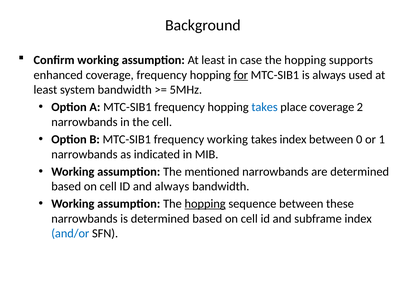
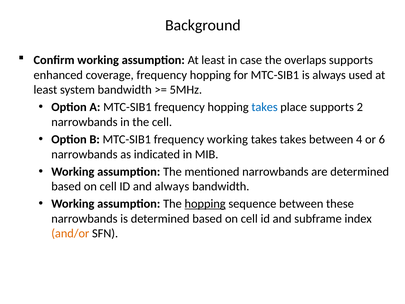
case the hopping: hopping -> overlaps (305, 60)
for underline: present -> none (241, 75)
place coverage: coverage -> supports (332, 107)
takes index: index -> takes (293, 139)
0: 0 -> 4 (359, 139)
1: 1 -> 6 (382, 139)
and/or colour: blue -> orange (70, 233)
